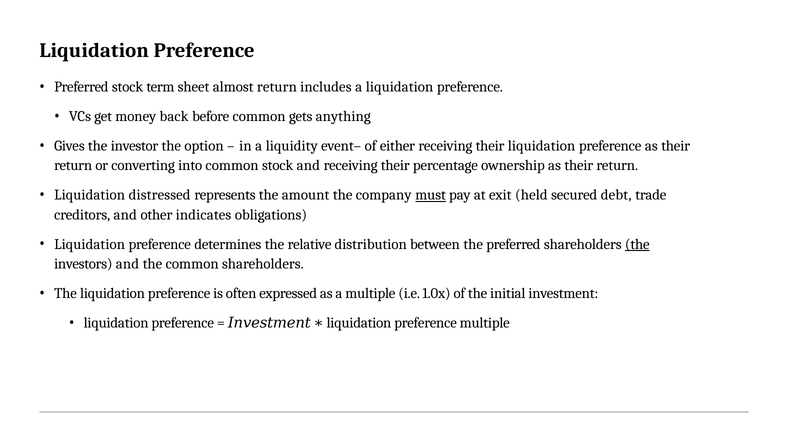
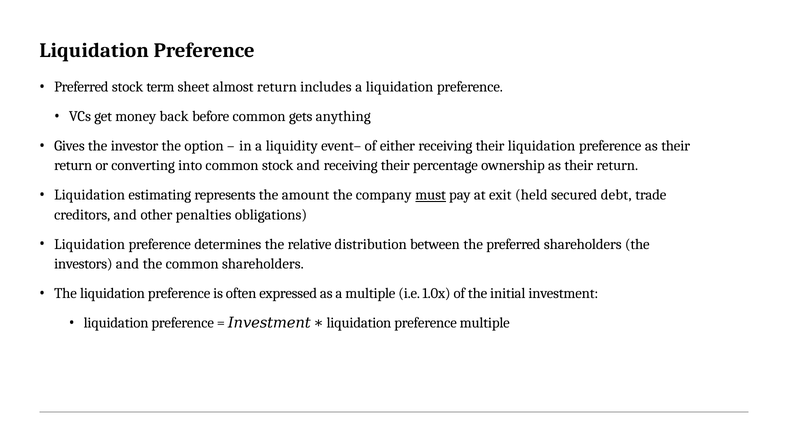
distressed: distressed -> estimating (160, 195)
indicates: indicates -> penalties (204, 215)
the underline: present -> none (637, 244)
